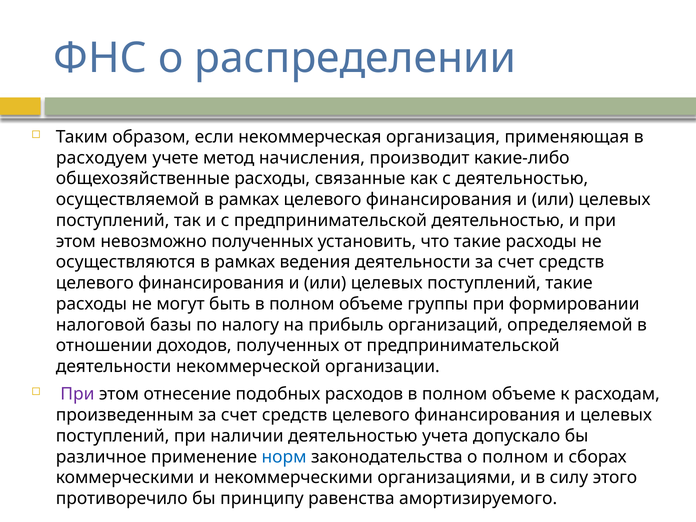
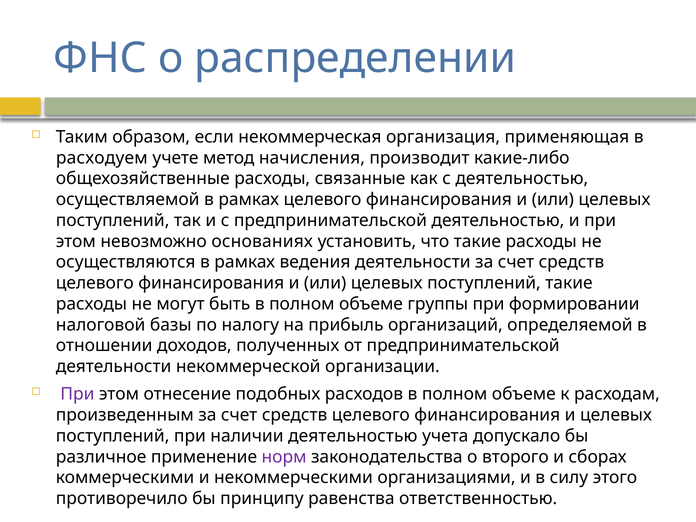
невозможно полученных: полученных -> основаниях (262, 241)
норм colour: blue -> purple (284, 457)
о полном: полном -> второго (515, 457)
амортизируемого: амортизируемого -> ответственностью (478, 499)
